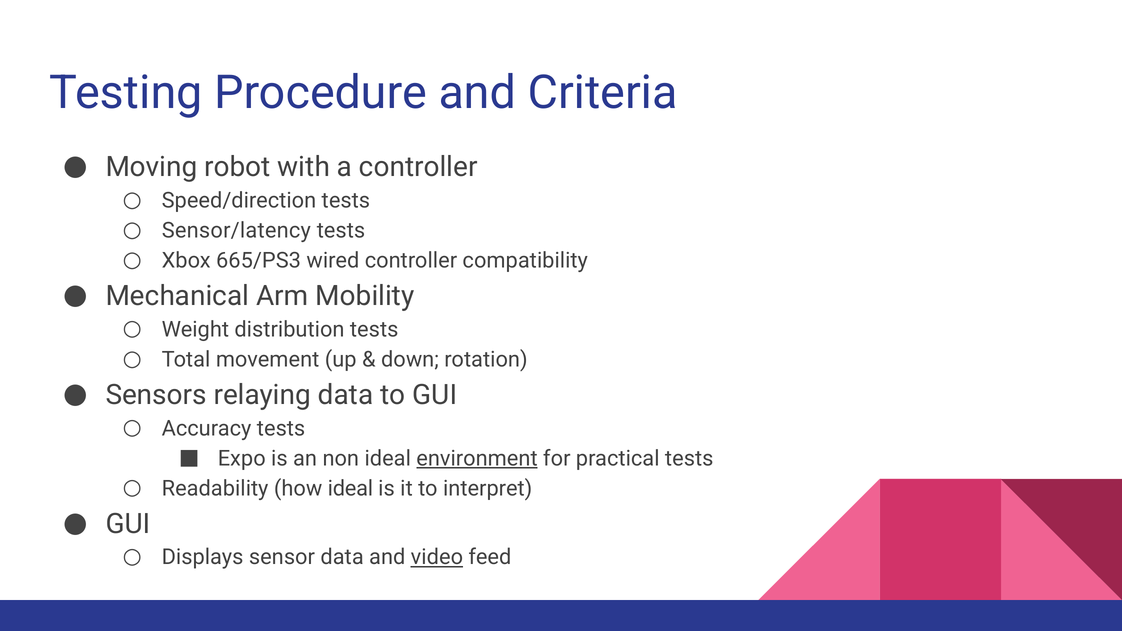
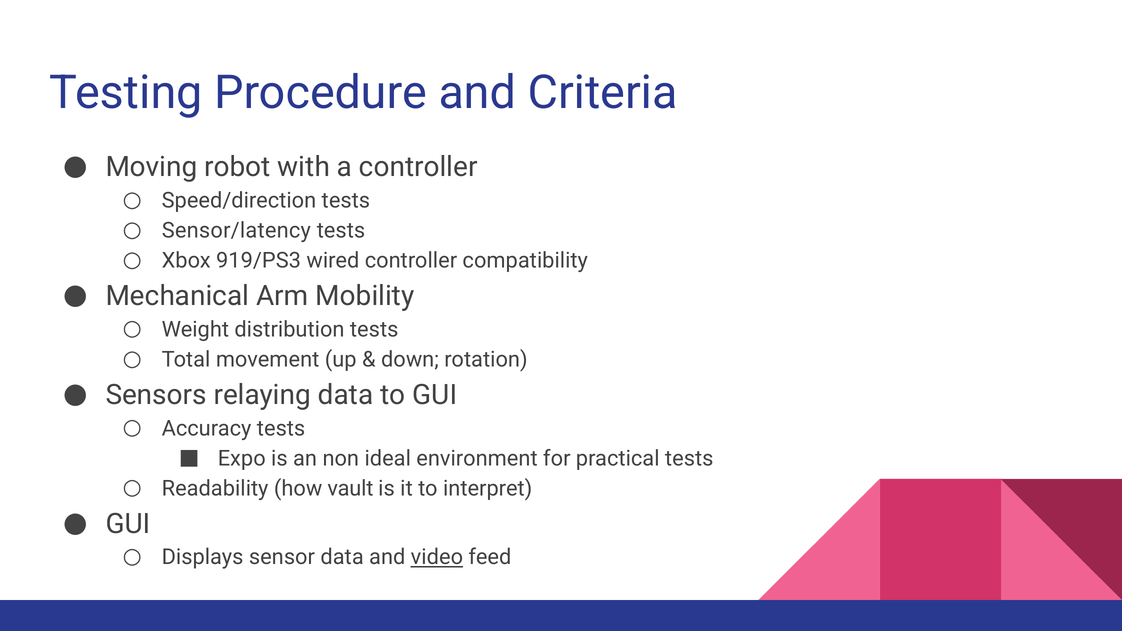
665/PS3: 665/PS3 -> 919/PS3 (259, 261)
environment underline: present -> none (477, 459)
how ideal: ideal -> vault (350, 489)
